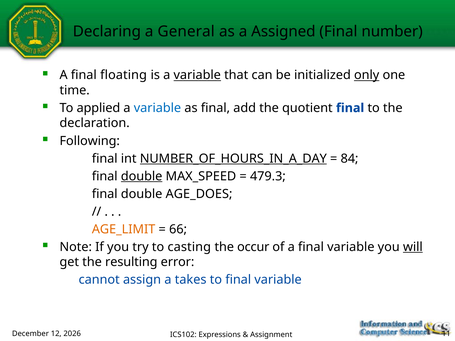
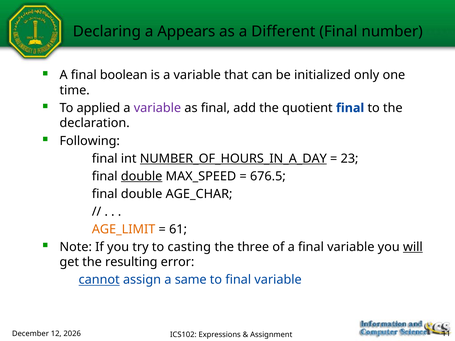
General: General -> Appears (186, 31)
Assigned: Assigned -> Different (283, 31)
floating: floating -> boolean (124, 75)
variable underline: present -> none (197, 75)
only underline: present -> none (367, 75)
variable colour: blue -> purple (157, 108)
84: 84 -> 23 (350, 159)
479.3: 479.3 -> 676.5 (268, 176)
AGE_DOES: AGE_DOES -> AGE_CHAR (199, 194)
66: 66 -> 61 (178, 229)
occur: occur -> three (253, 247)
cannot underline: none -> present (99, 280)
takes: takes -> same (191, 280)
